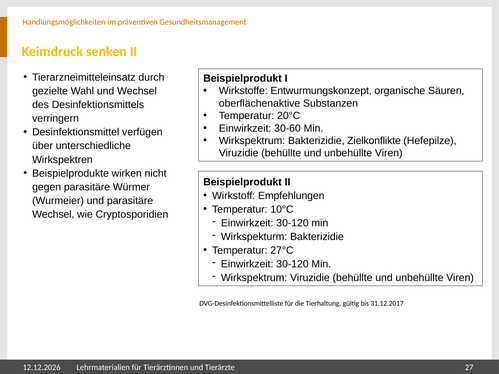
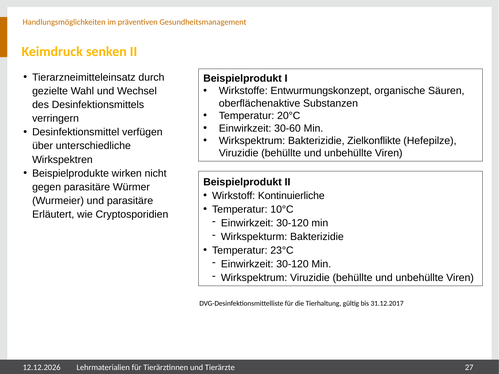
Empfehlungen: Empfehlungen -> Kontinuierliche (291, 196)
Wechsel: Wechsel -> Erläutert (53, 215)
27°C: 27°C -> 23°C (282, 251)
